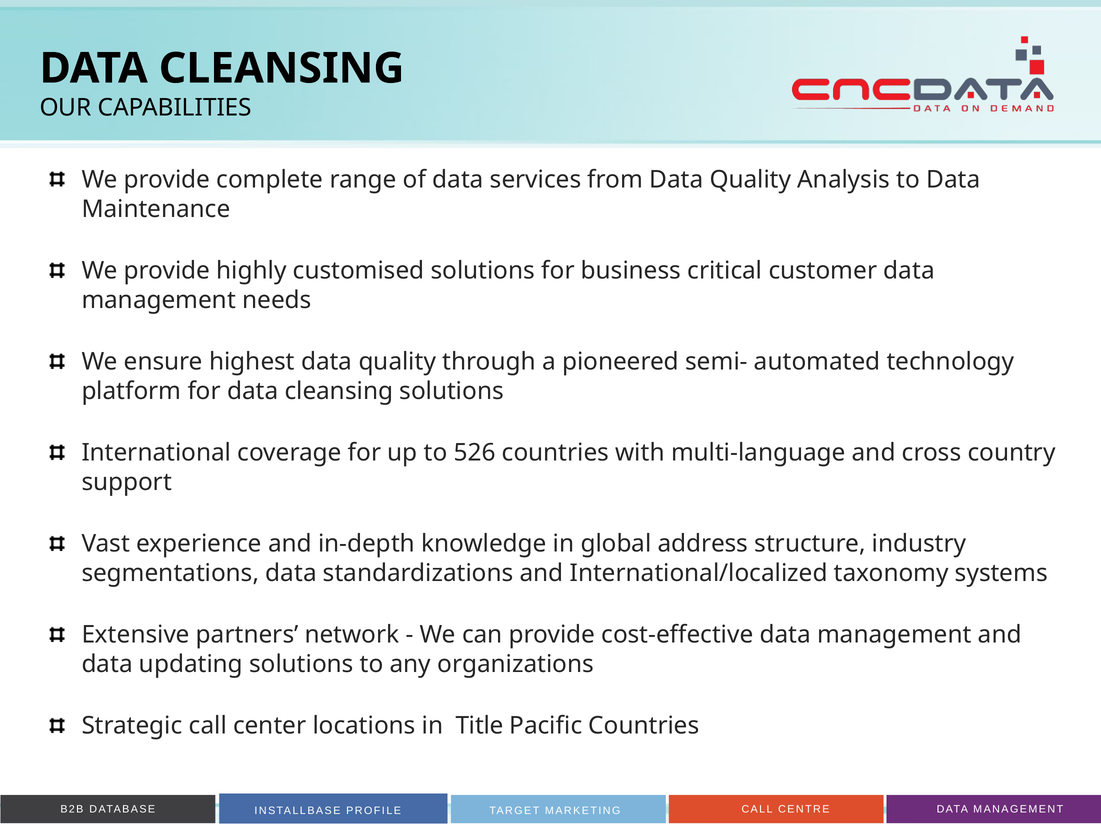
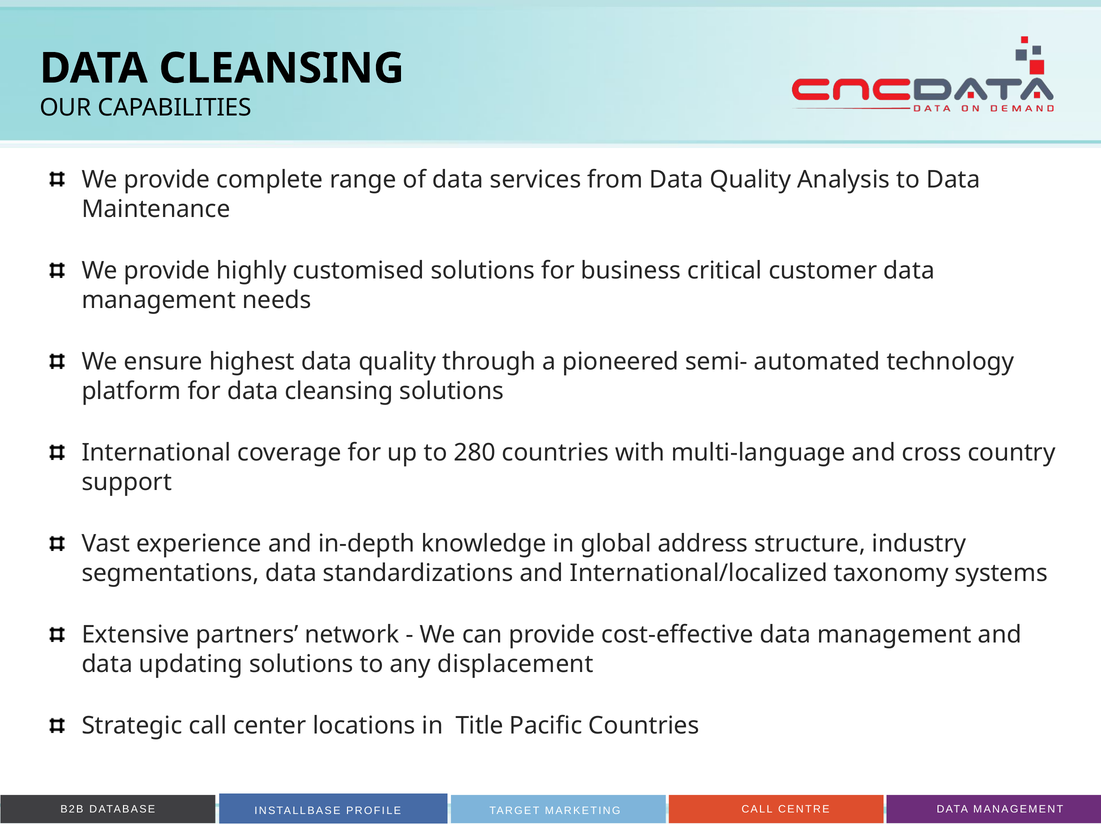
526: 526 -> 280 (475, 453)
organizations: organizations -> displacement (515, 665)
